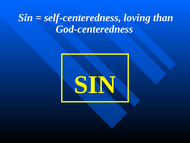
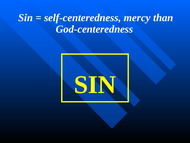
loving: loving -> mercy (137, 18)
